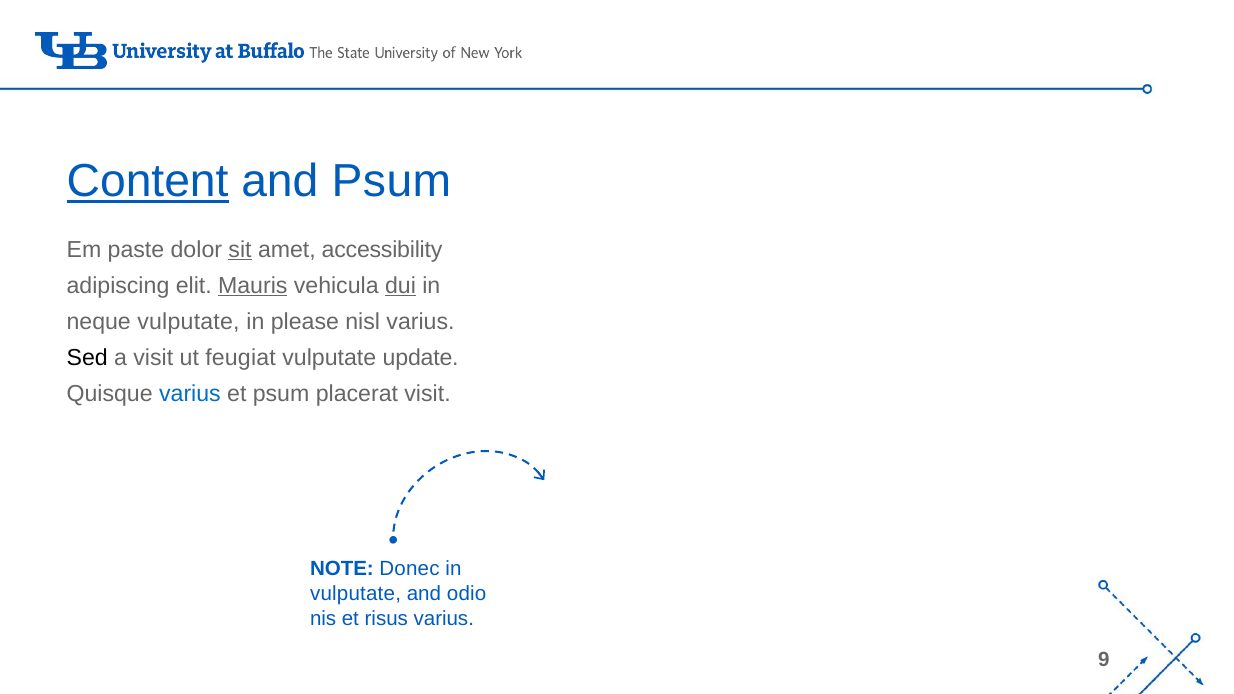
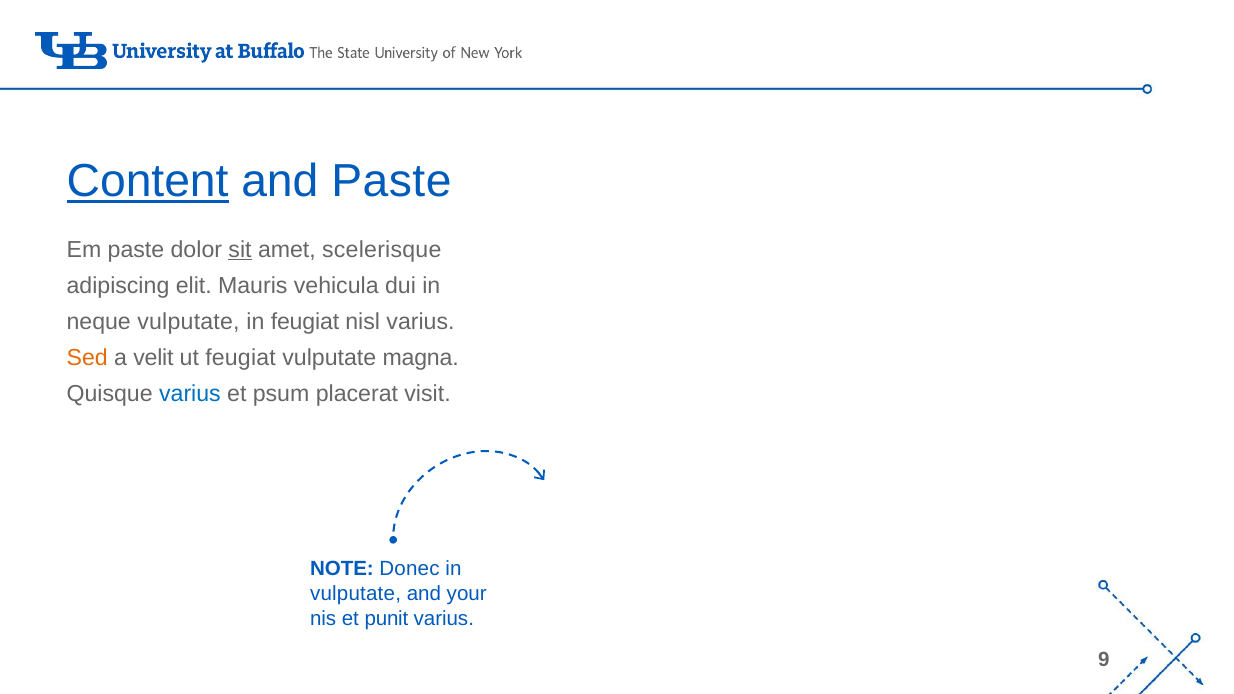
and Psum: Psum -> Paste (391, 182)
accessibility: accessibility -> scelerisque (382, 250)
Mauris underline: present -> none (253, 286)
dui underline: present -> none (400, 286)
in please: please -> feugiat (305, 322)
Sed colour: black -> orange (87, 358)
a visit: visit -> velit (153, 358)
update: update -> magna (421, 358)
odio: odio -> your (467, 594)
risus: risus -> punit (386, 618)
